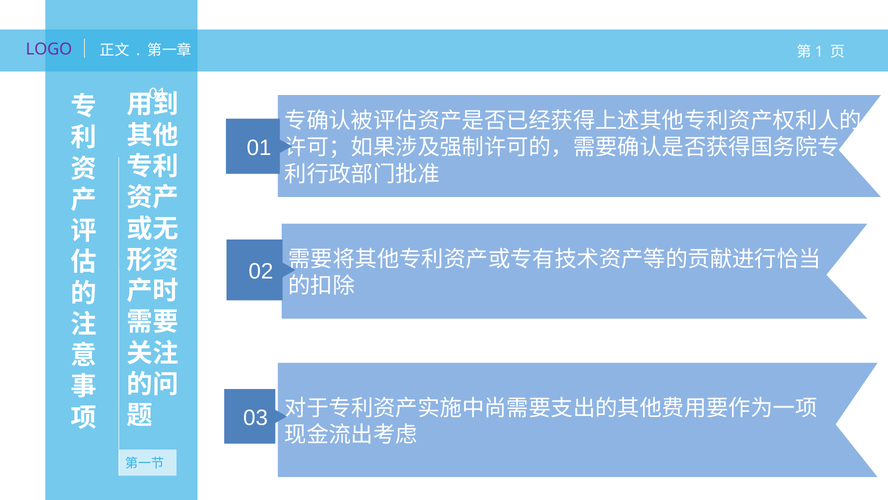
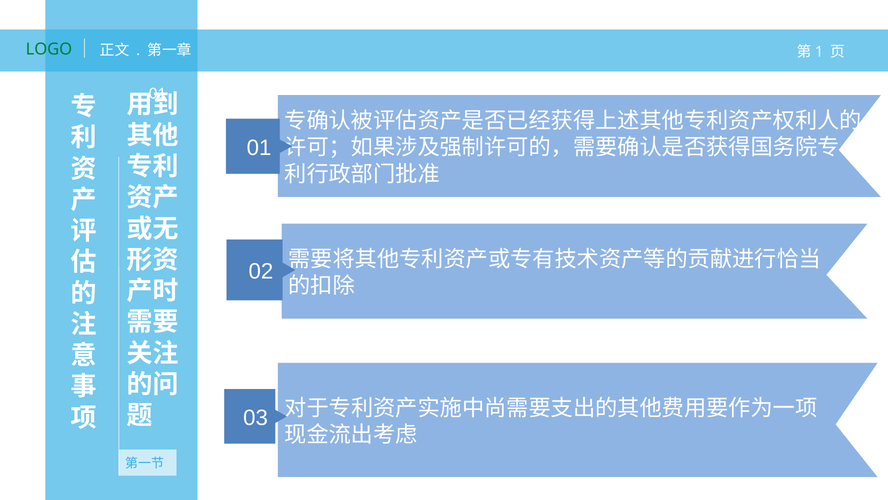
LOGO colour: purple -> green (49, 49)
